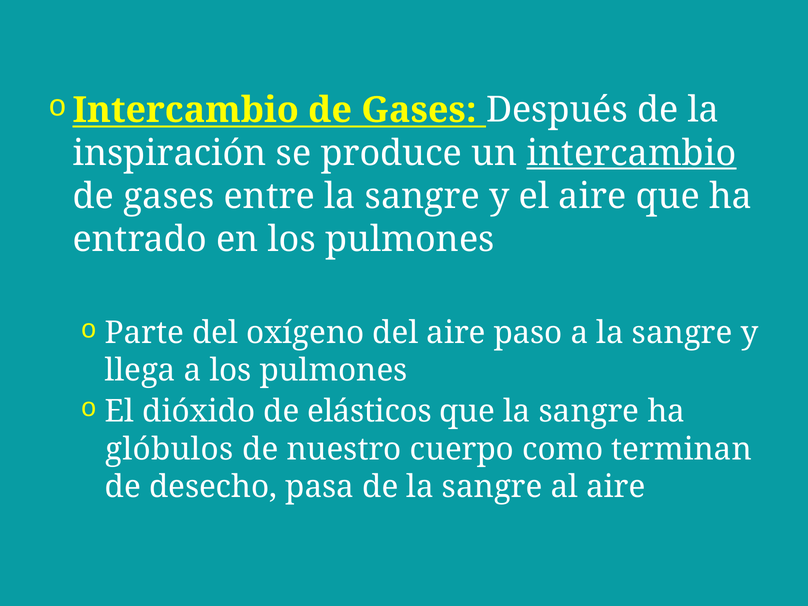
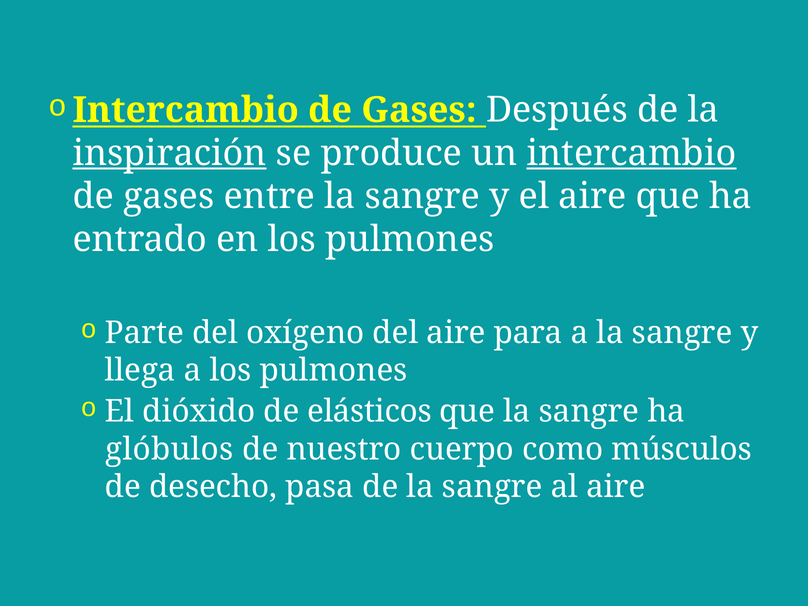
inspiración underline: none -> present (170, 153)
paso: paso -> para (528, 333)
terminan: terminan -> músculos (682, 449)
